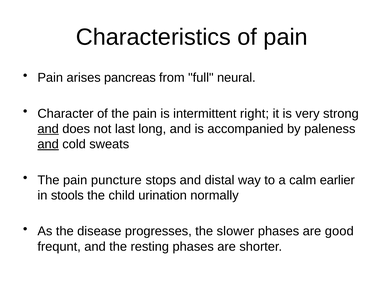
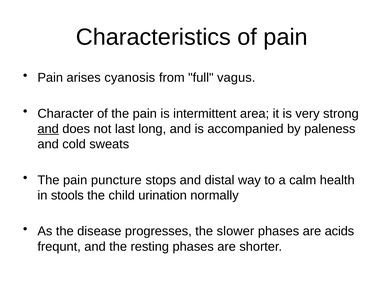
pancreas: pancreas -> cyanosis (130, 78)
neural: neural -> vagus (236, 78)
right: right -> area (255, 114)
and underline: present -> none (48, 144)
earlier: earlier -> health (337, 180)
good: good -> acids (339, 231)
